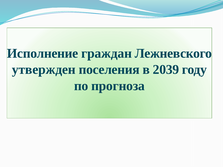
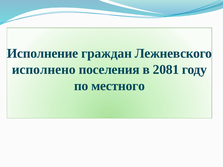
утвержден: утвержден -> исполнено (44, 70)
2039: 2039 -> 2081 (166, 70)
прогноза: прогноза -> местного (118, 86)
